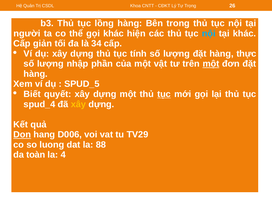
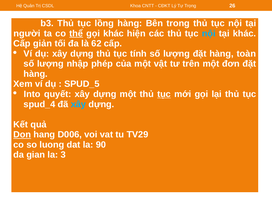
thể underline: none -> present (76, 33)
34: 34 -> 62 (96, 44)
thực: thực -> toàn (246, 54)
phần: phần -> phép (102, 64)
một underline: present -> none (211, 64)
Biết: Biết -> Into (32, 94)
xây colour: yellow -> light blue (78, 104)
88: 88 -> 90 (101, 145)
toàn: toàn -> gian (36, 155)
4: 4 -> 3 (63, 155)
